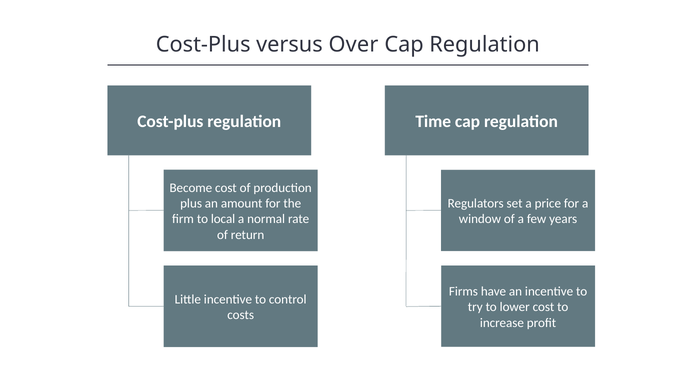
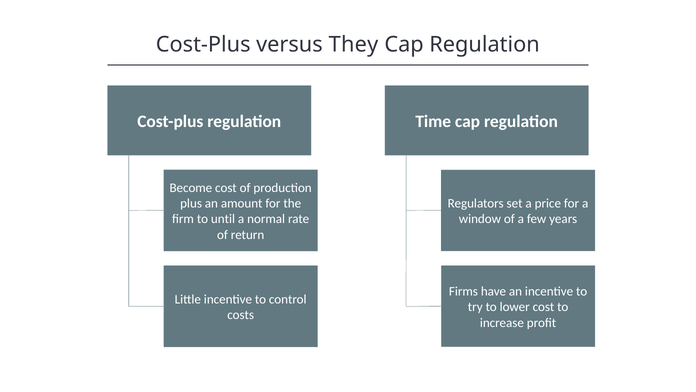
Over: Over -> They (353, 44)
local: local -> until (223, 219)
